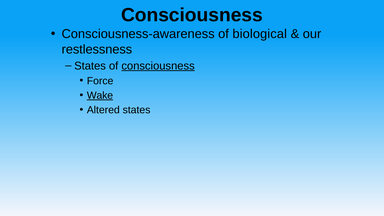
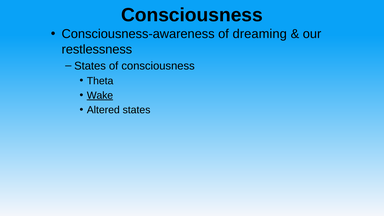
biological: biological -> dreaming (260, 34)
consciousness underline: present -> none (158, 66)
Force: Force -> Theta (100, 81)
